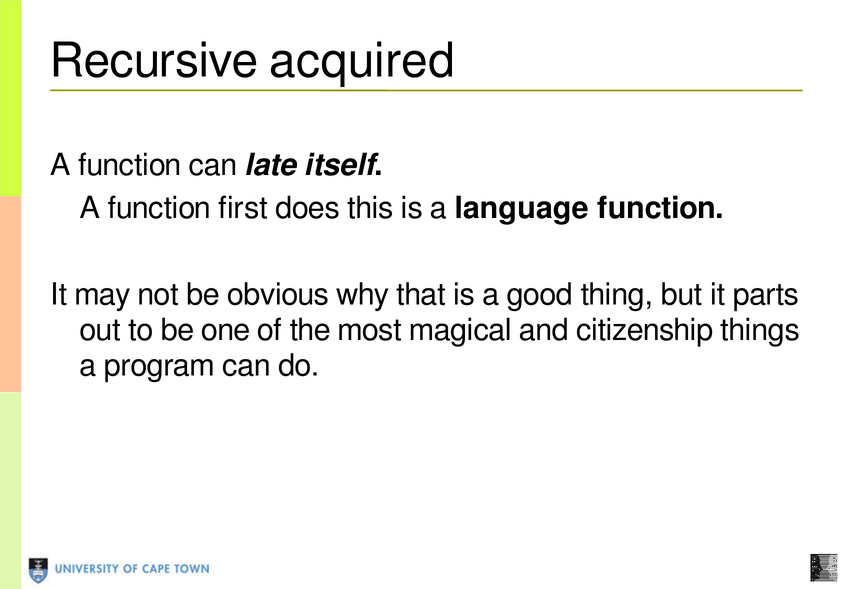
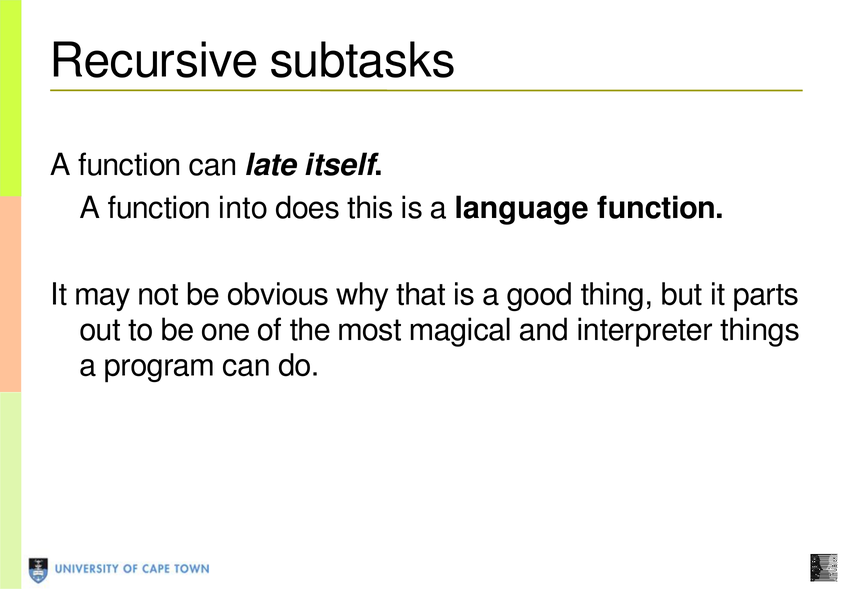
acquired: acquired -> subtasks (363, 61)
first: first -> into (243, 209)
citizenship: citizenship -> interpreter (645, 331)
